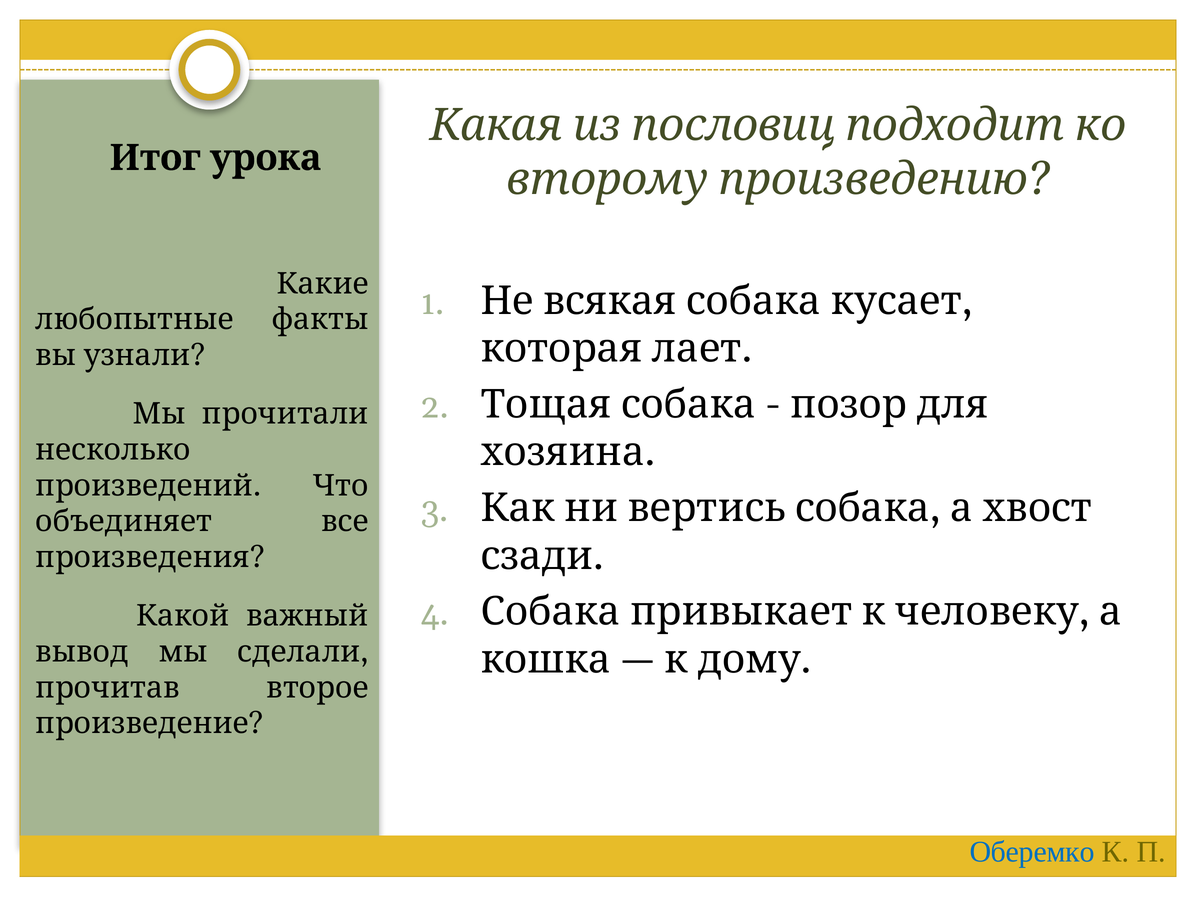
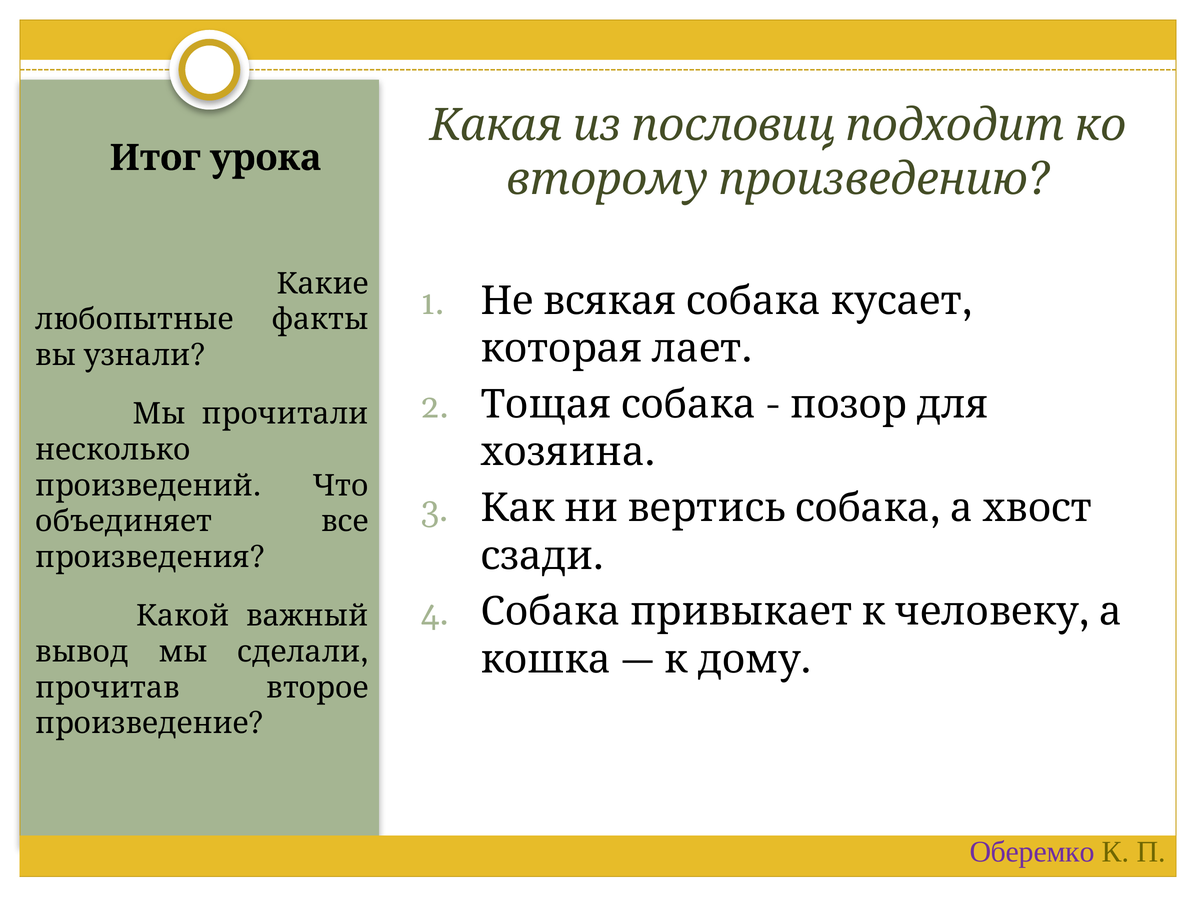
Оберемко colour: blue -> purple (1032, 853)
